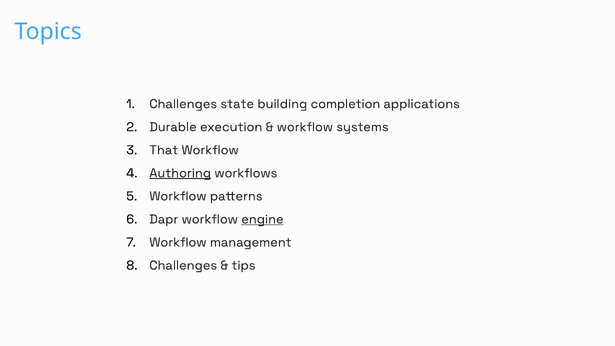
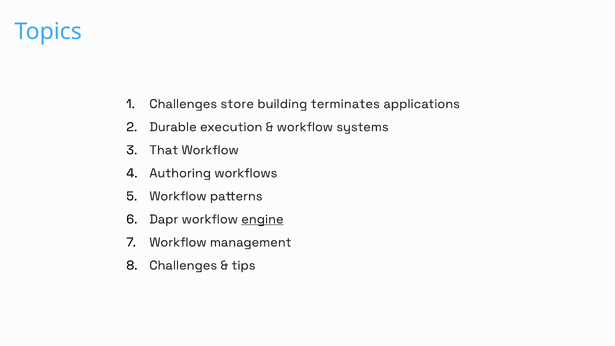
state: state -> store (237, 104)
completion: completion -> terminates (345, 104)
Authoring underline: present -> none (180, 173)
